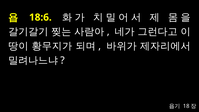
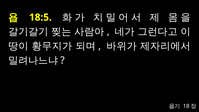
18:6: 18:6 -> 18:5 (40, 17)
